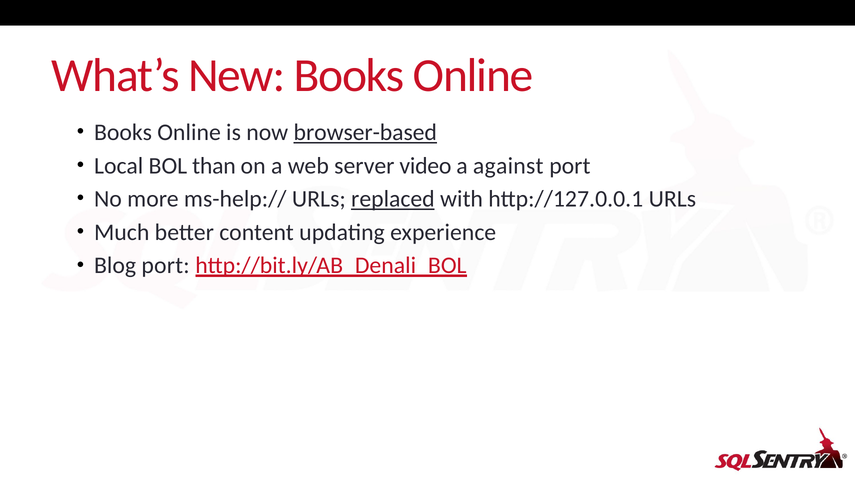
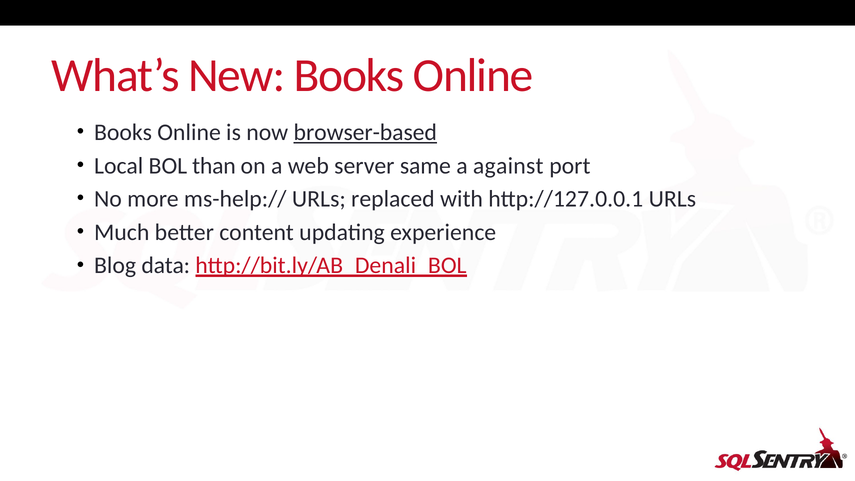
video: video -> same (425, 166)
replaced underline: present -> none (393, 199)
Blog port: port -> data (166, 265)
